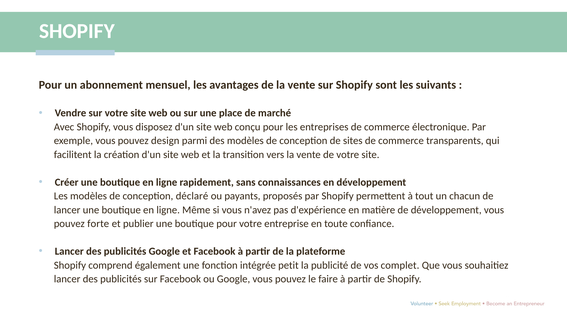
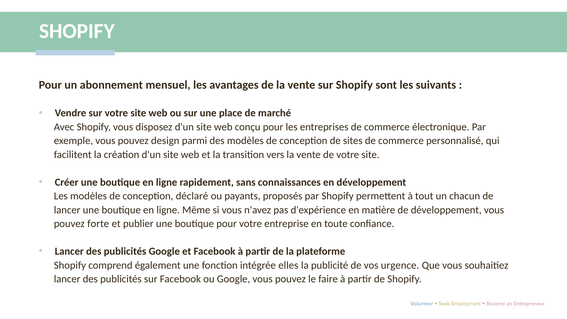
transparents: transparents -> personnalisé (455, 141)
petit: petit -> elles (288, 265)
complet: complet -> urgence (400, 265)
